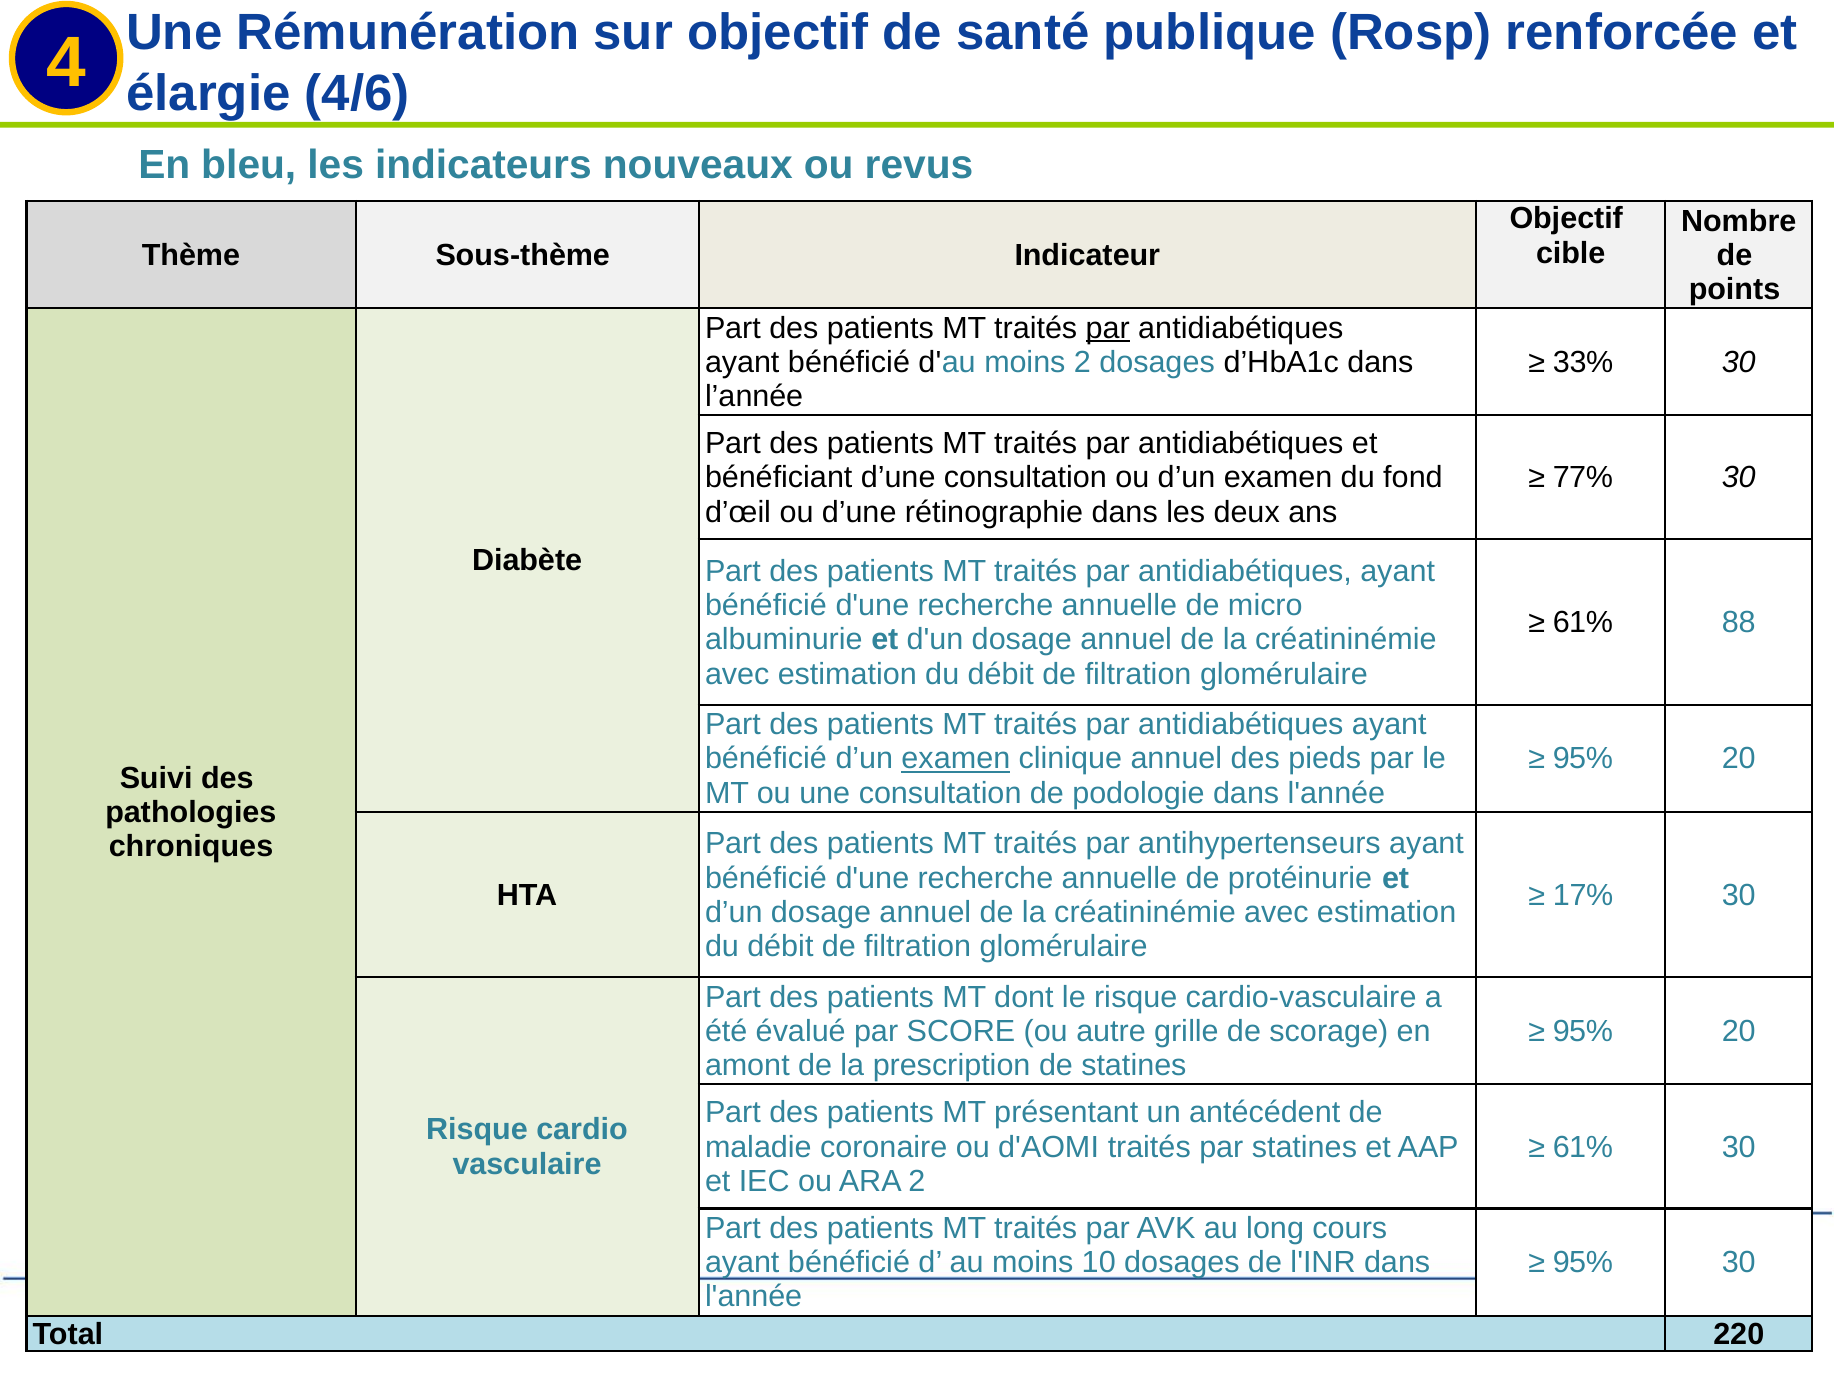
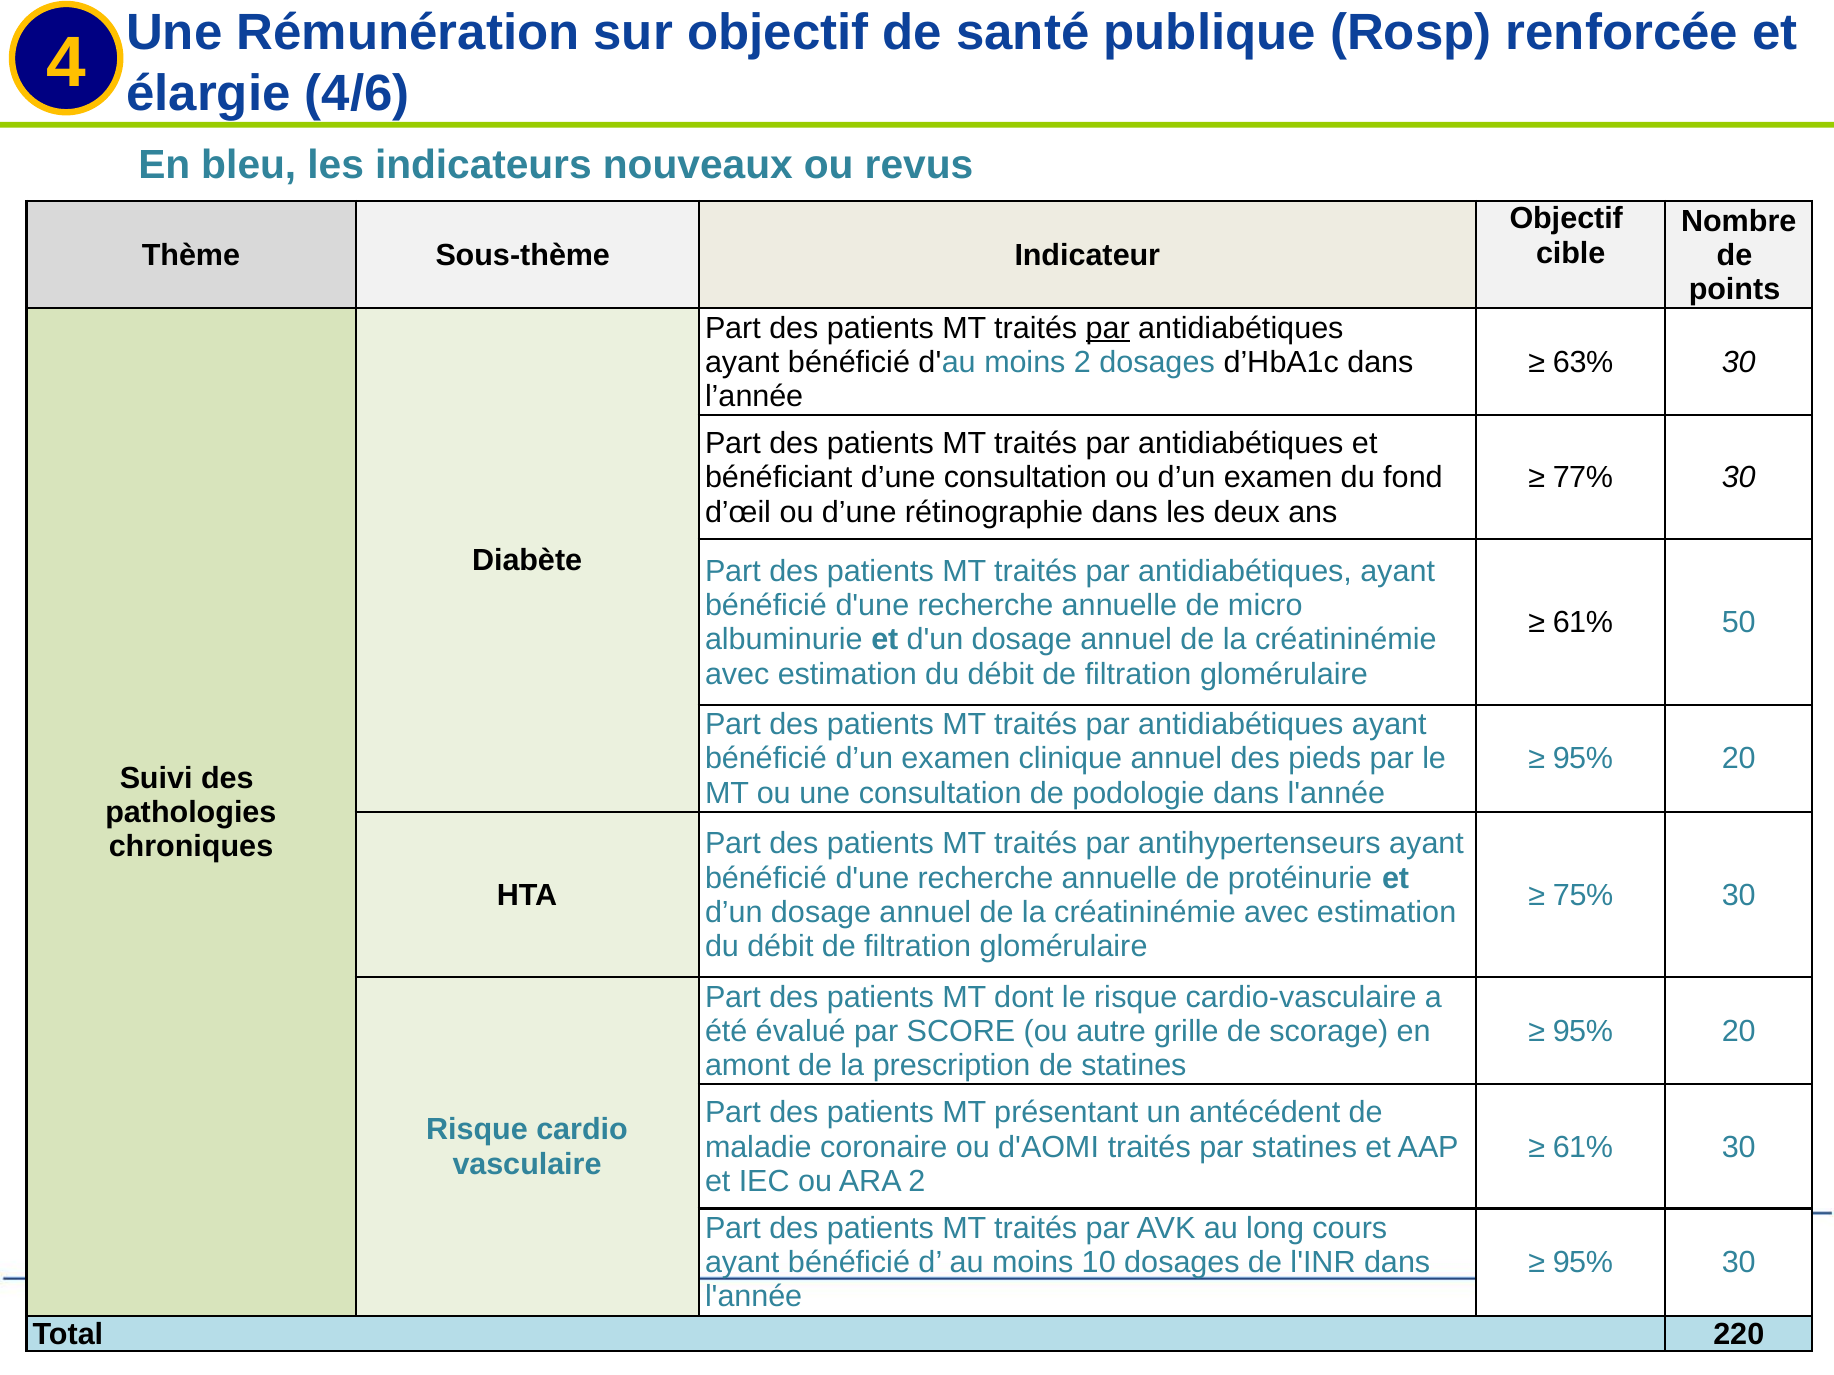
33%: 33% -> 63% (1583, 362)
88: 88 -> 50 (1739, 623)
examen underline: present -> none (956, 759)
17%: 17% -> 75% (1583, 896)
